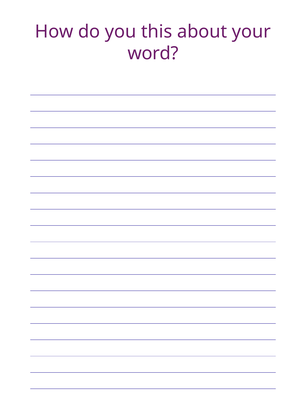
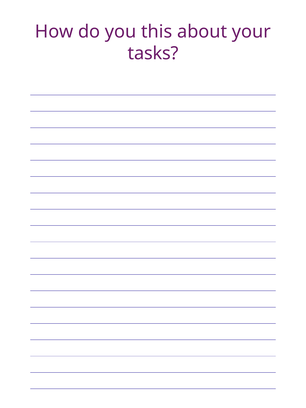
word: word -> tasks (153, 54)
